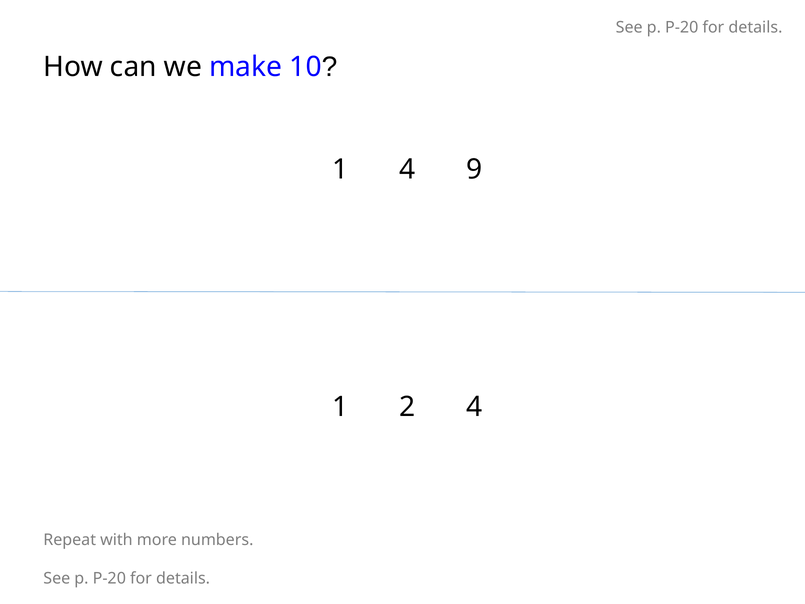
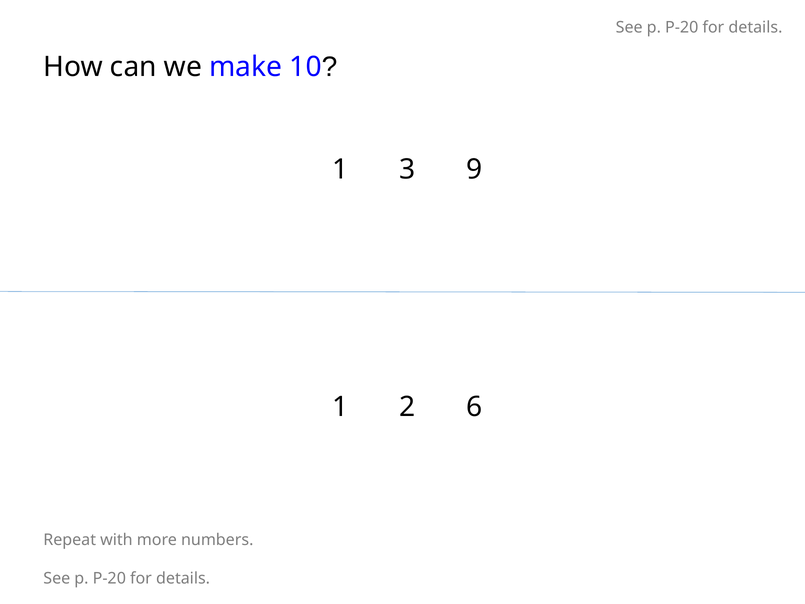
1 4: 4 -> 3 (407, 169)
2 4: 4 -> 6 (474, 407)
